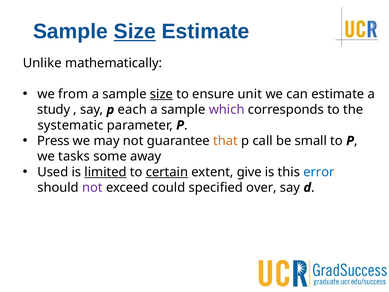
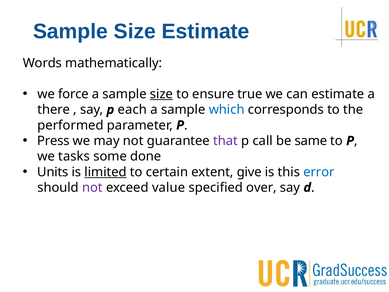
Size underline: present -> none (135, 31)
Unlike: Unlike -> Words (42, 63)
from: from -> force (73, 94)
unit: unit -> true (250, 94)
study: study -> there (54, 110)
which colour: purple -> blue (227, 110)
systematic: systematic -> performed (70, 125)
that colour: orange -> purple (225, 141)
small: small -> same (311, 141)
away: away -> done (146, 156)
Used: Used -> Units (53, 172)
certain underline: present -> none (167, 172)
could: could -> value (169, 187)
